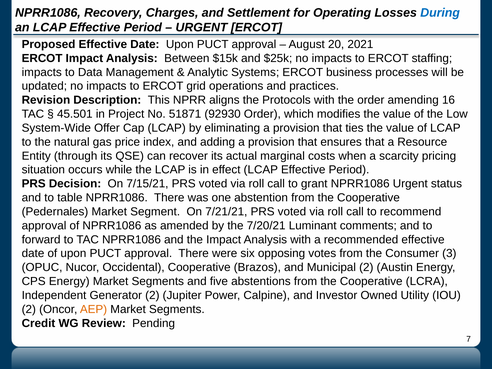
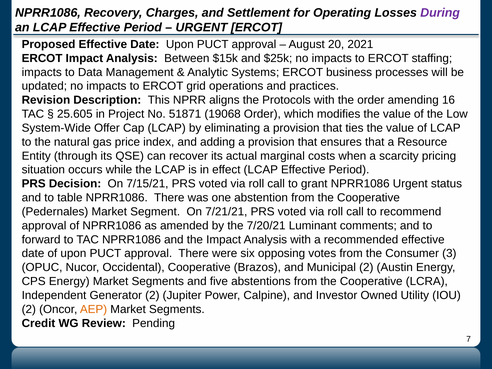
During colour: blue -> purple (440, 13)
45.501: 45.501 -> 25.605 (75, 114)
92930: 92930 -> 19068 (223, 114)
